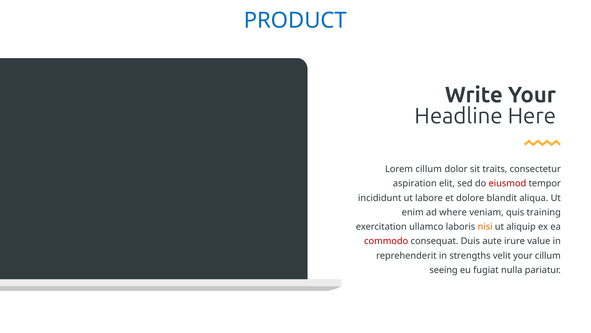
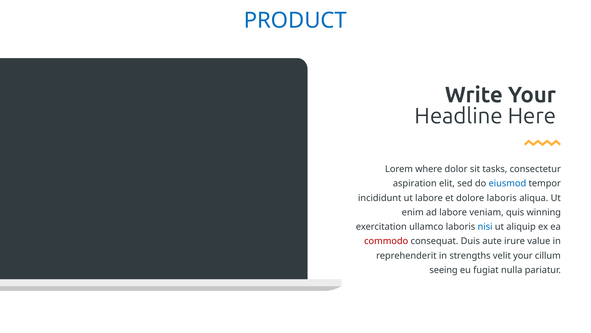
Lorem cillum: cillum -> where (429, 169)
traits: traits -> tasks (495, 169)
eiusmod colour: red -> blue (507, 183)
dolore blandit: blandit -> laboris (502, 198)
ad where: where -> labore (453, 212)
training: training -> winning (544, 212)
nisi colour: orange -> blue (485, 226)
